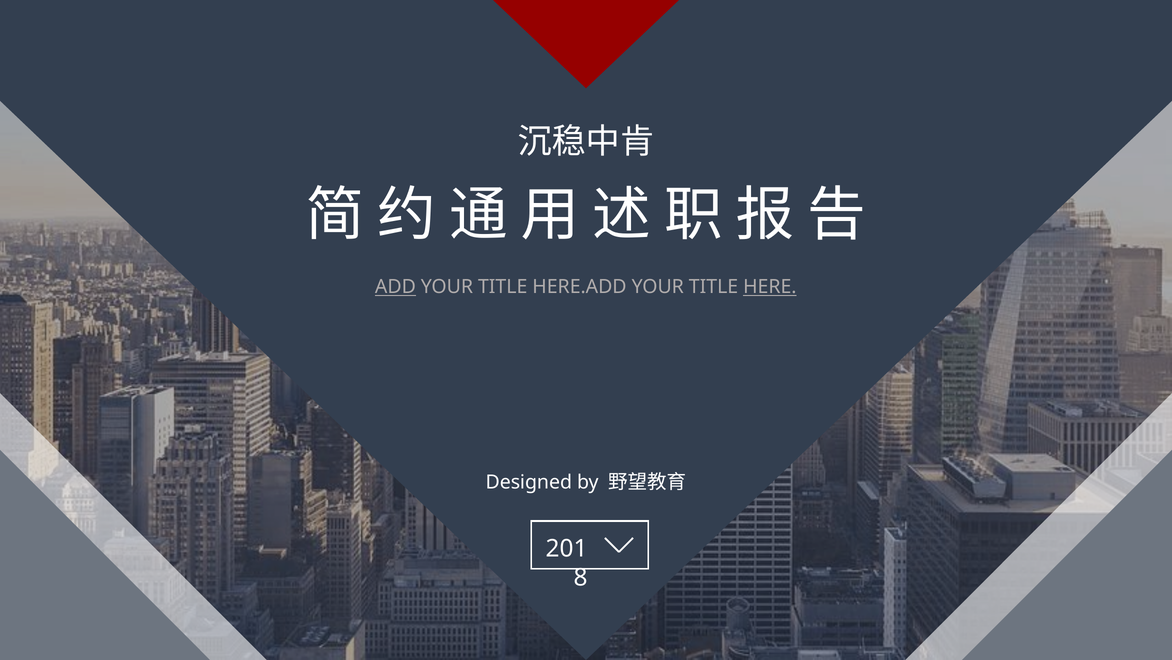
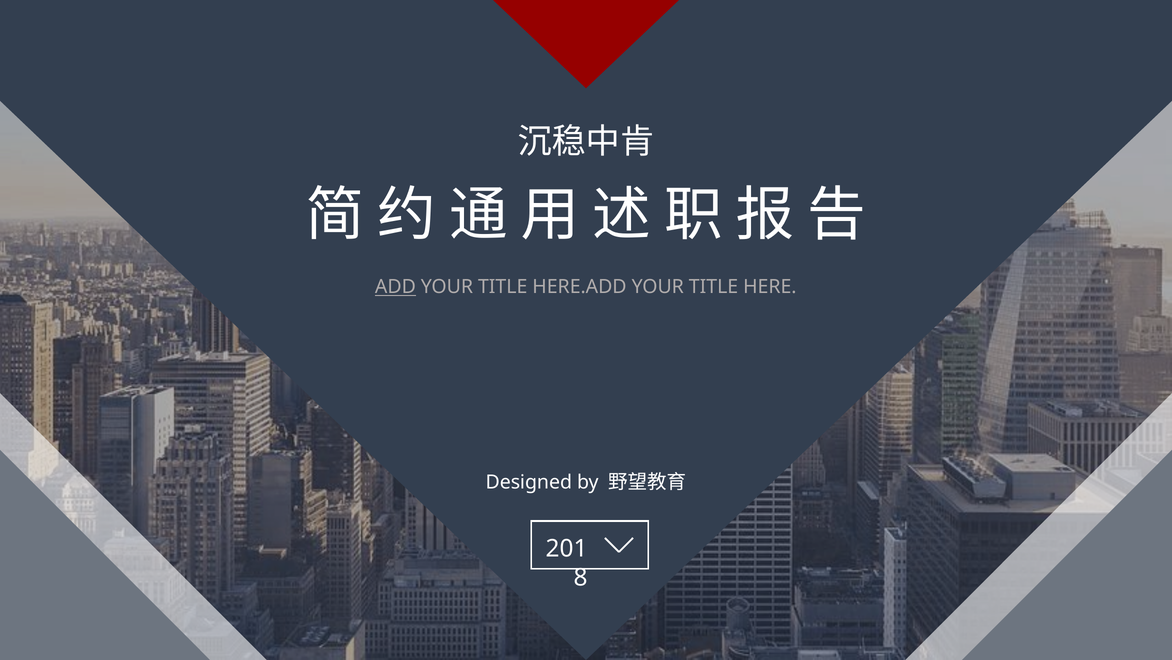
HERE underline: present -> none (770, 287)
